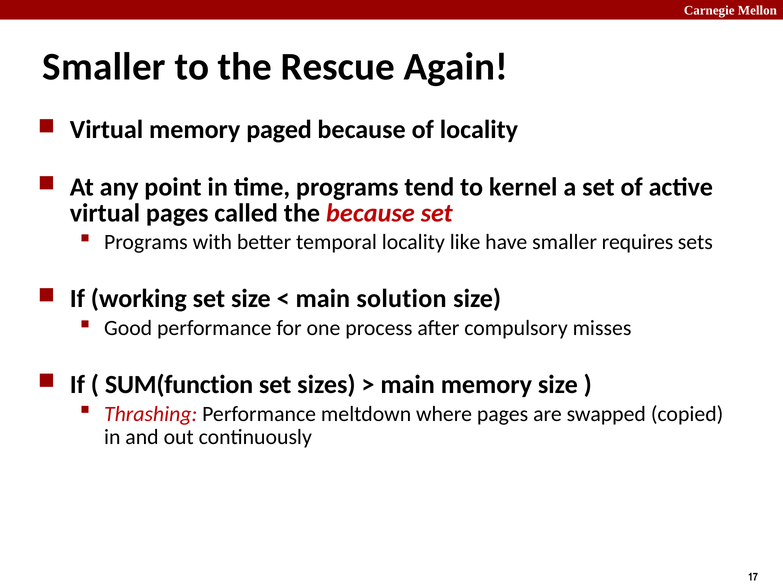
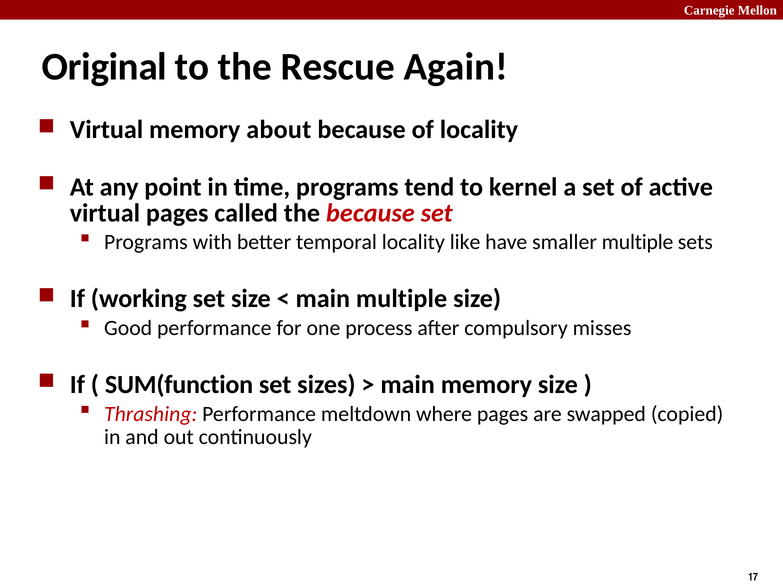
Smaller: Smaller -> Original (104, 67)
paged: paged -> about (279, 130)
smaller requires: requires -> multiple (638, 242)
main solution: solution -> multiple (402, 299)
